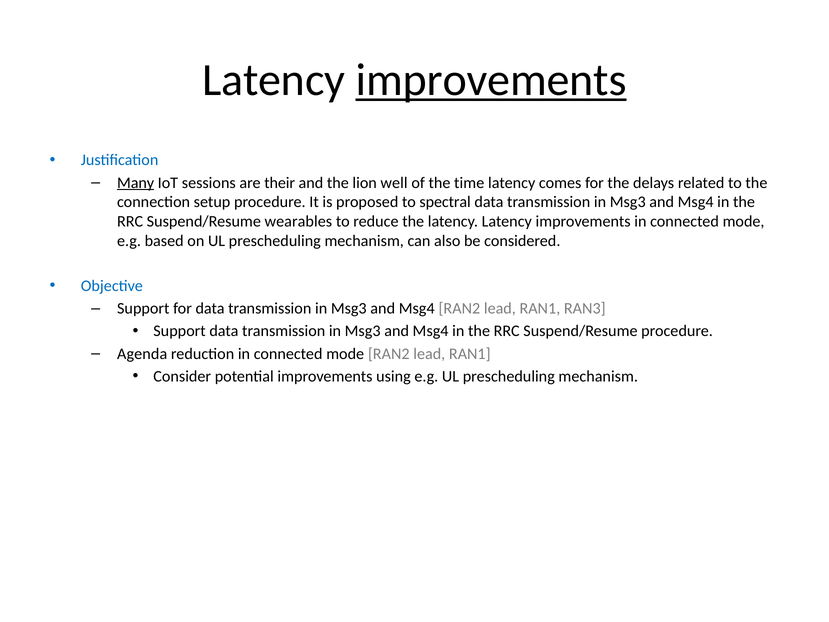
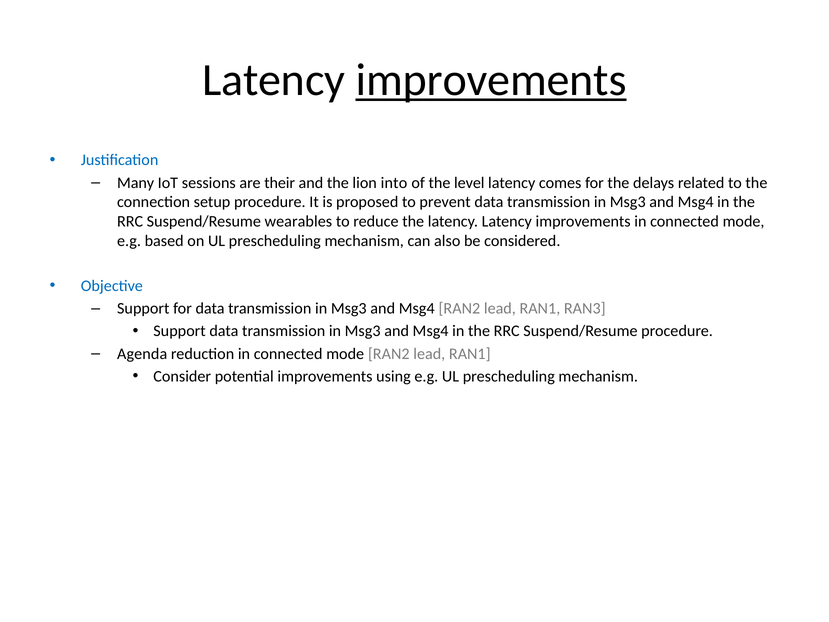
Many underline: present -> none (136, 183)
well: well -> into (394, 183)
time: time -> level (469, 183)
spectral: spectral -> prevent (445, 202)
